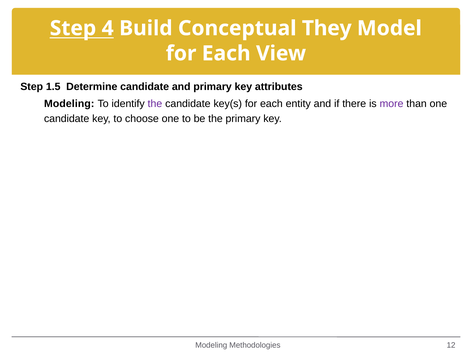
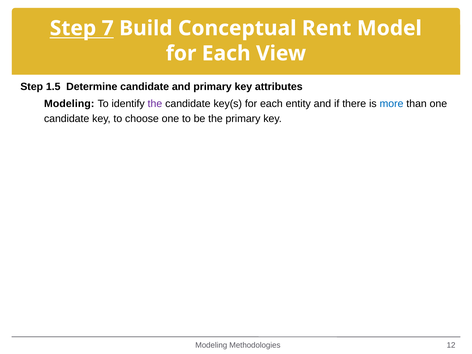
4: 4 -> 7 (108, 28)
They: They -> Rent (327, 28)
more colour: purple -> blue (392, 104)
